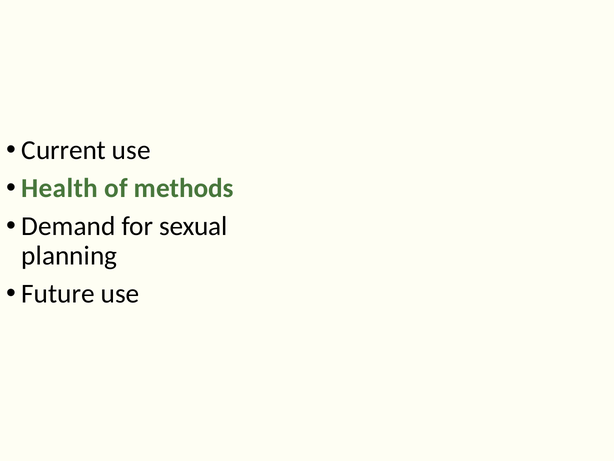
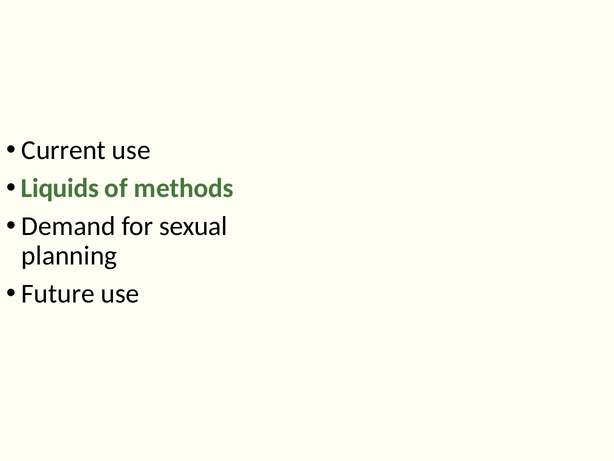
Health: Health -> Liquids (60, 188)
